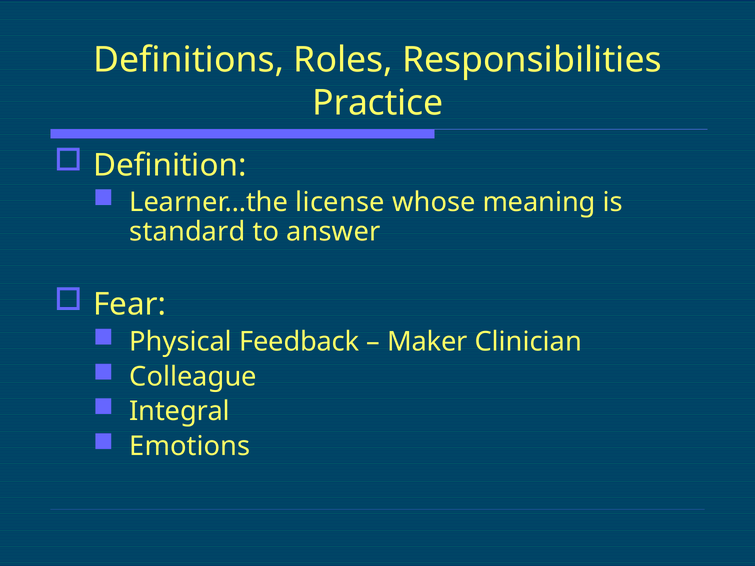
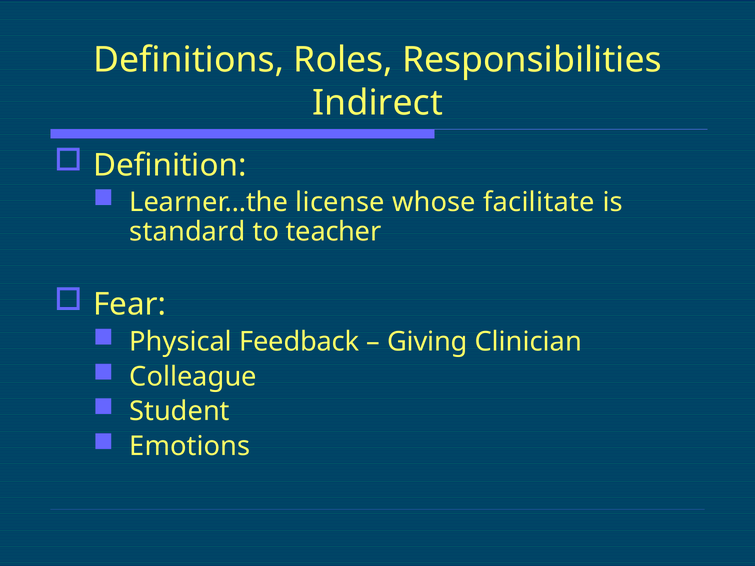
Practice: Practice -> Indirect (378, 103)
meaning: meaning -> facilitate (539, 202)
answer: answer -> teacher (334, 232)
Maker: Maker -> Giving (427, 342)
Integral: Integral -> Student (180, 412)
